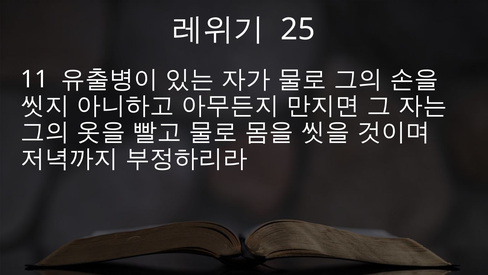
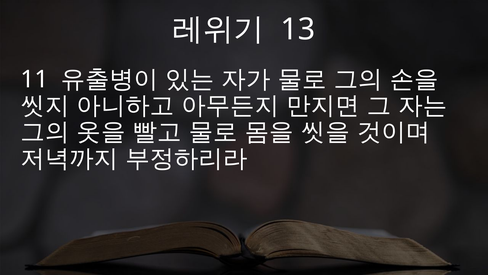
25: 25 -> 13 (298, 29)
